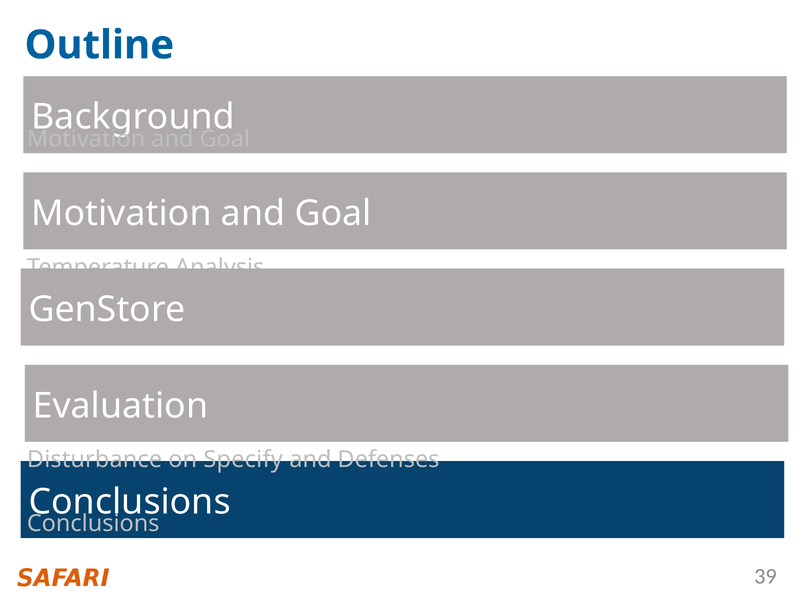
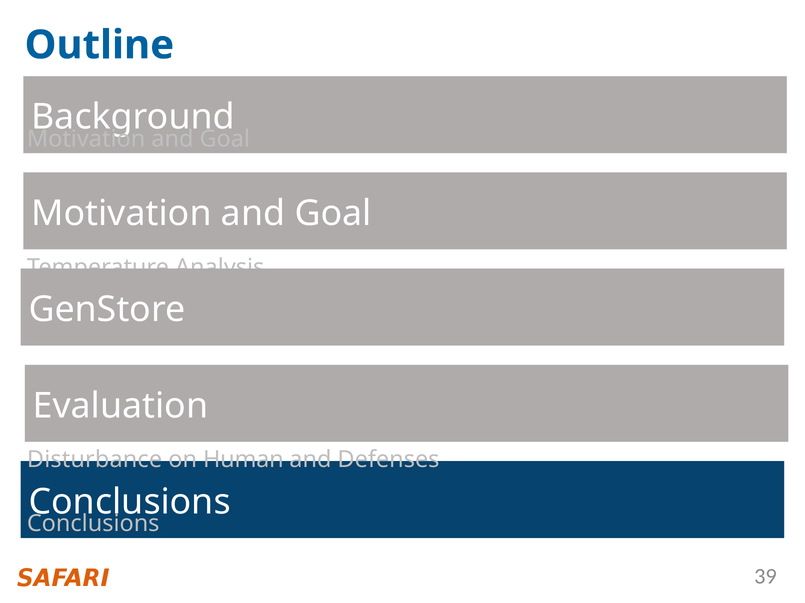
Specify: Specify -> Human (243, 460)
